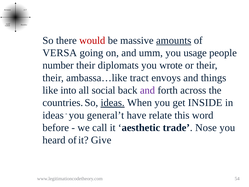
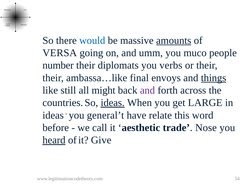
would colour: red -> blue (92, 40)
usage: usage -> muco (195, 53)
wrote: wrote -> verbs (171, 65)
tract: tract -> final (139, 78)
things underline: none -> present (214, 78)
into: into -> still (68, 90)
social: social -> might (104, 90)
INSIDE: INSIDE -> LARGE (205, 103)
heard underline: none -> present (54, 140)
